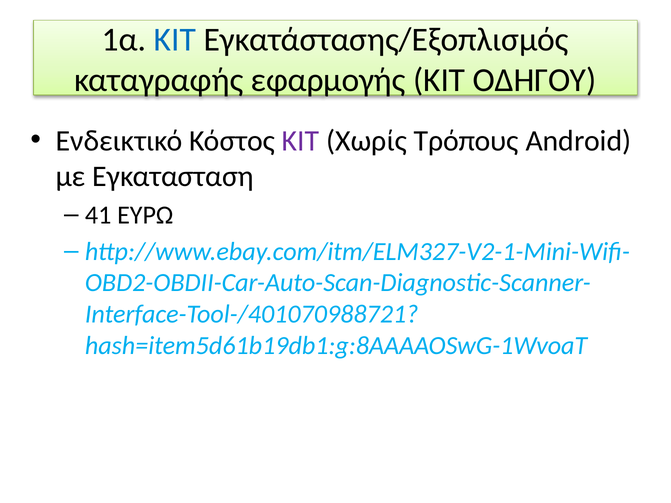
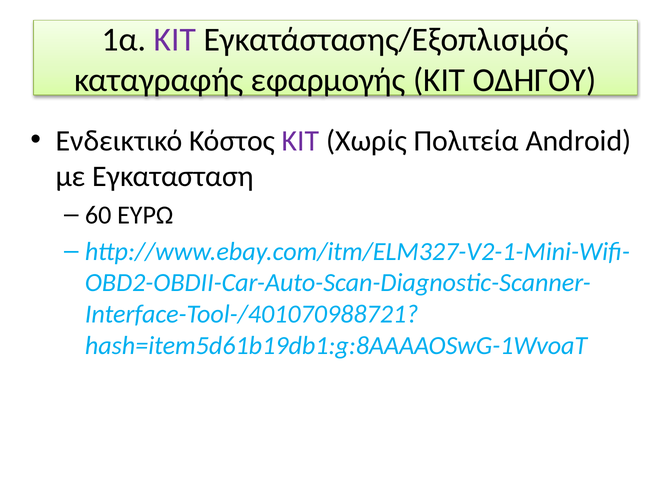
ΚΙΤ colour: blue -> purple (175, 40)
Τρόπους: Τρόπους -> Πολιτεία (466, 141)
41: 41 -> 60 (98, 215)
